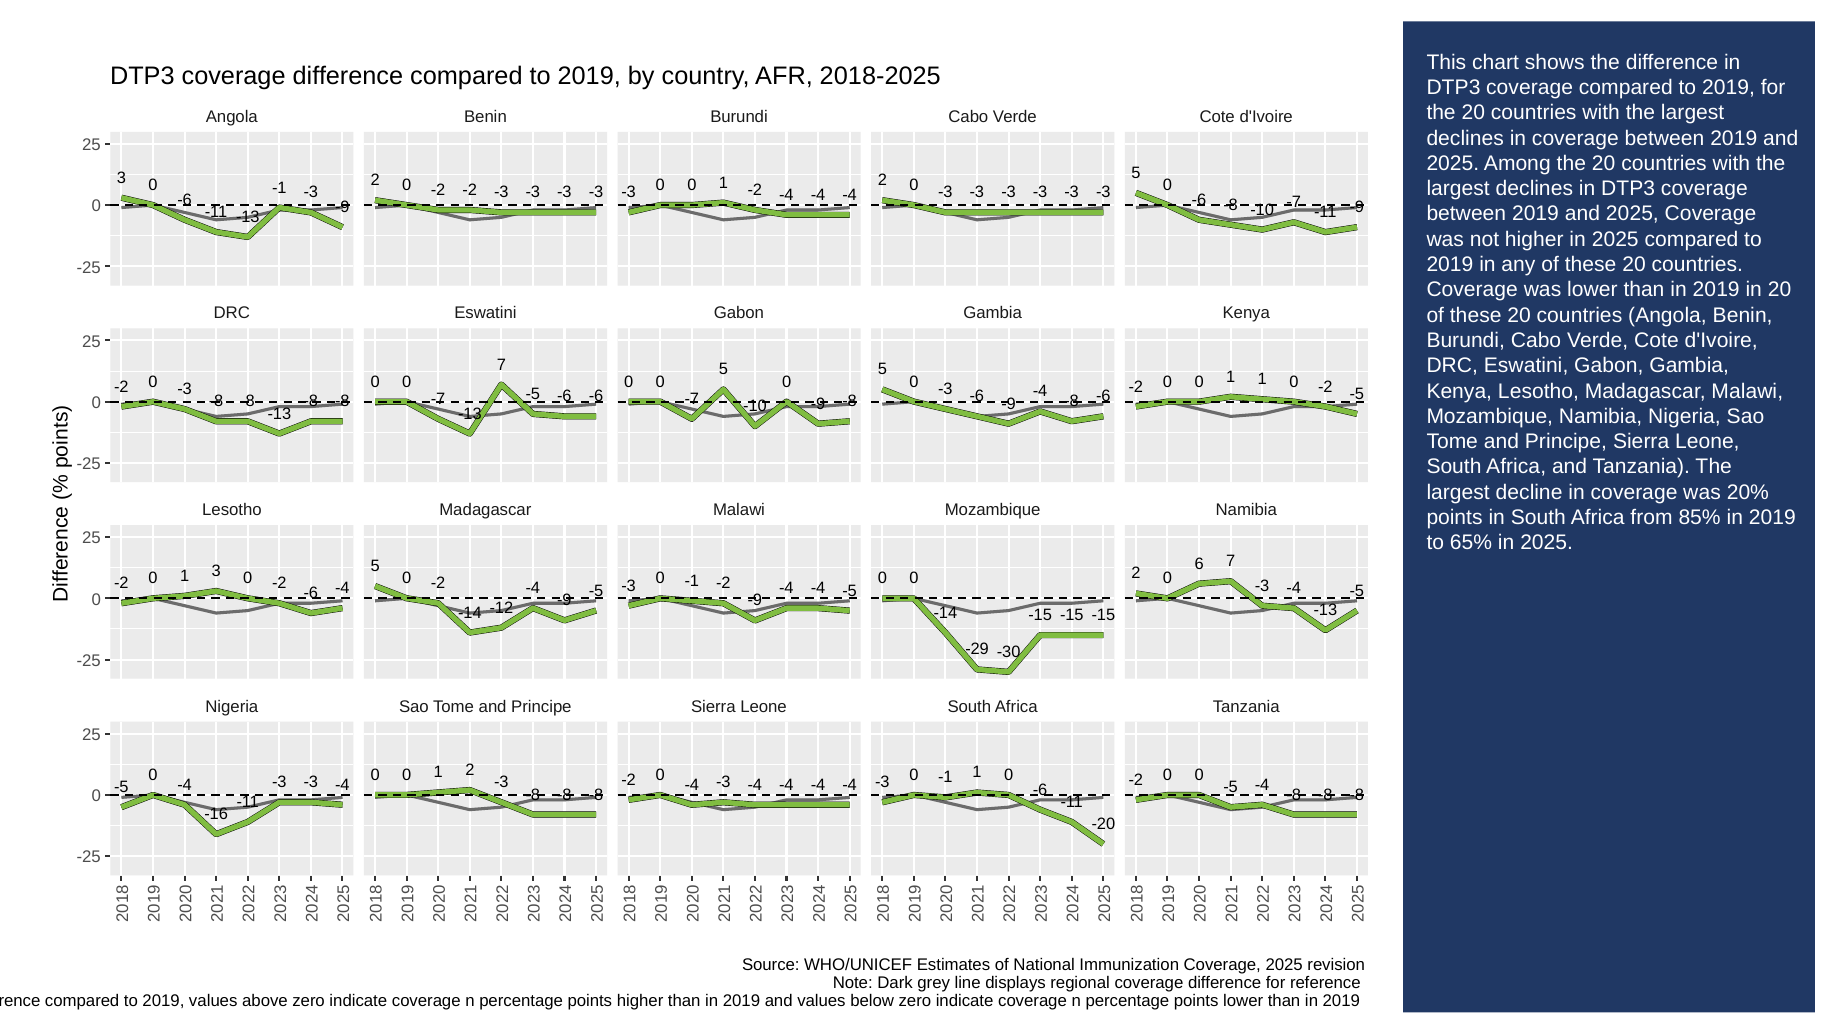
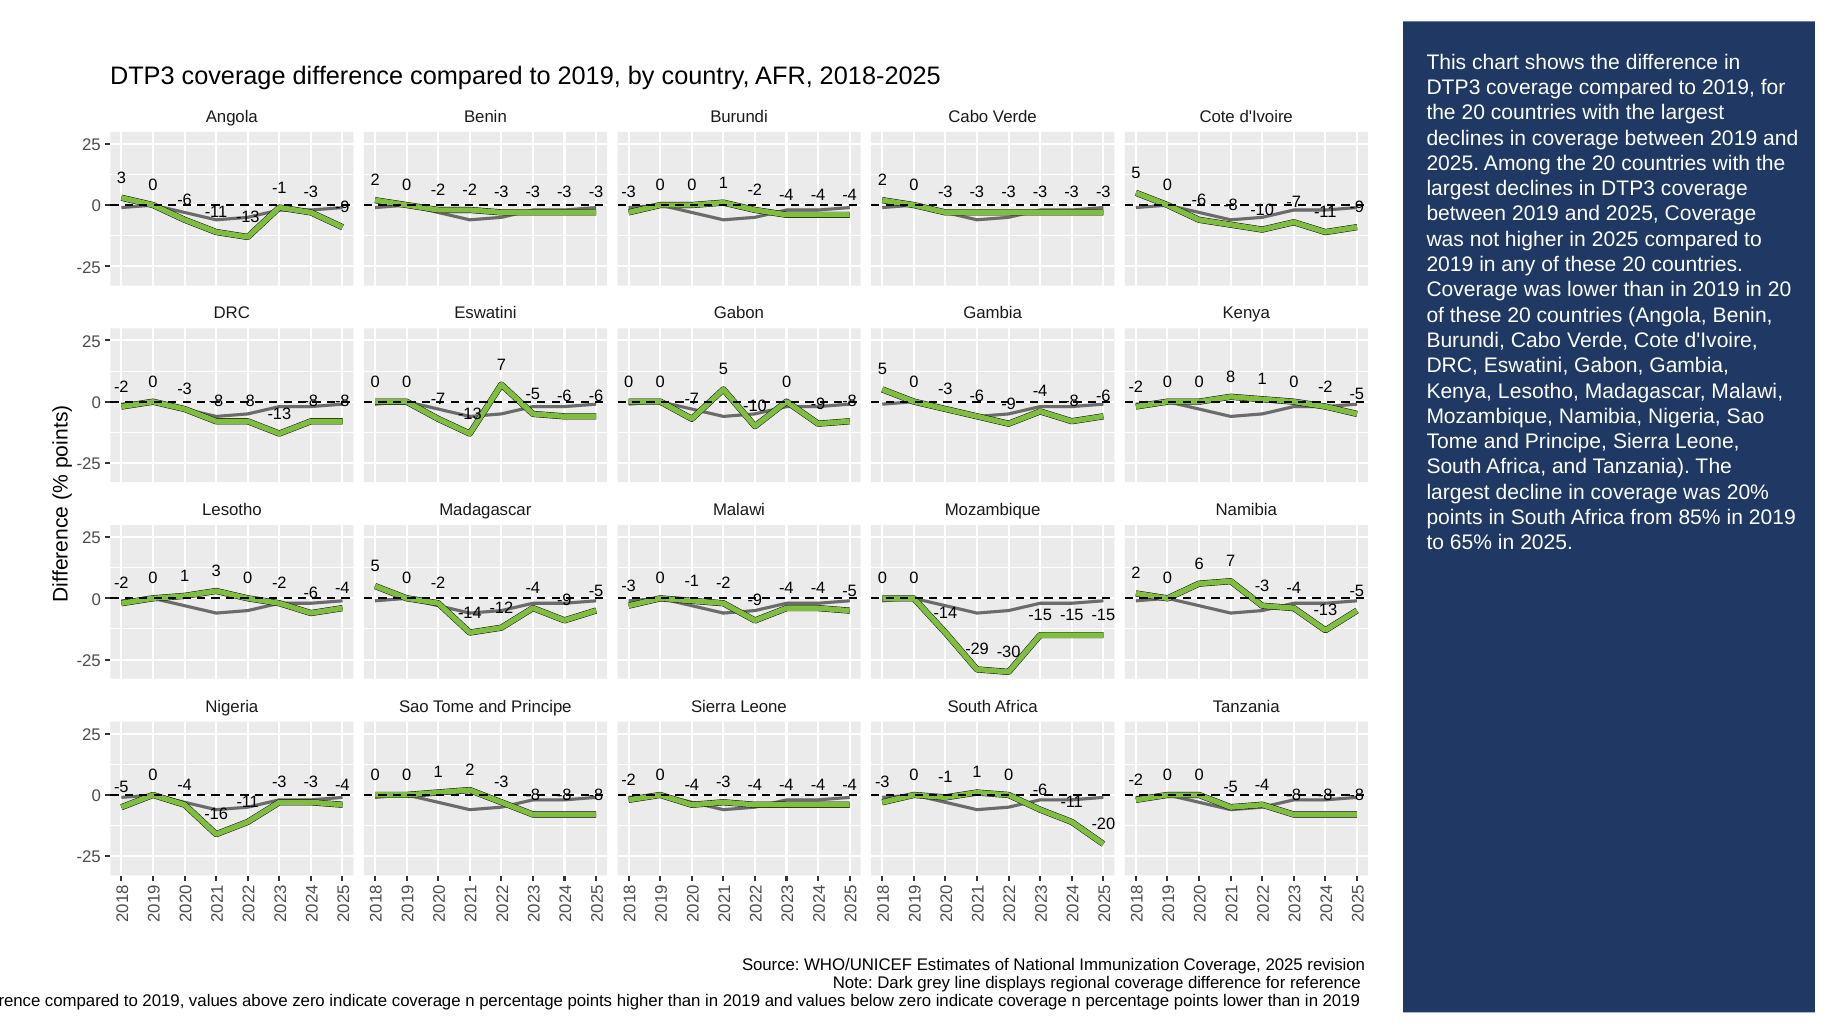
-2 0 0 1: 1 -> 8 (1231, 377)
